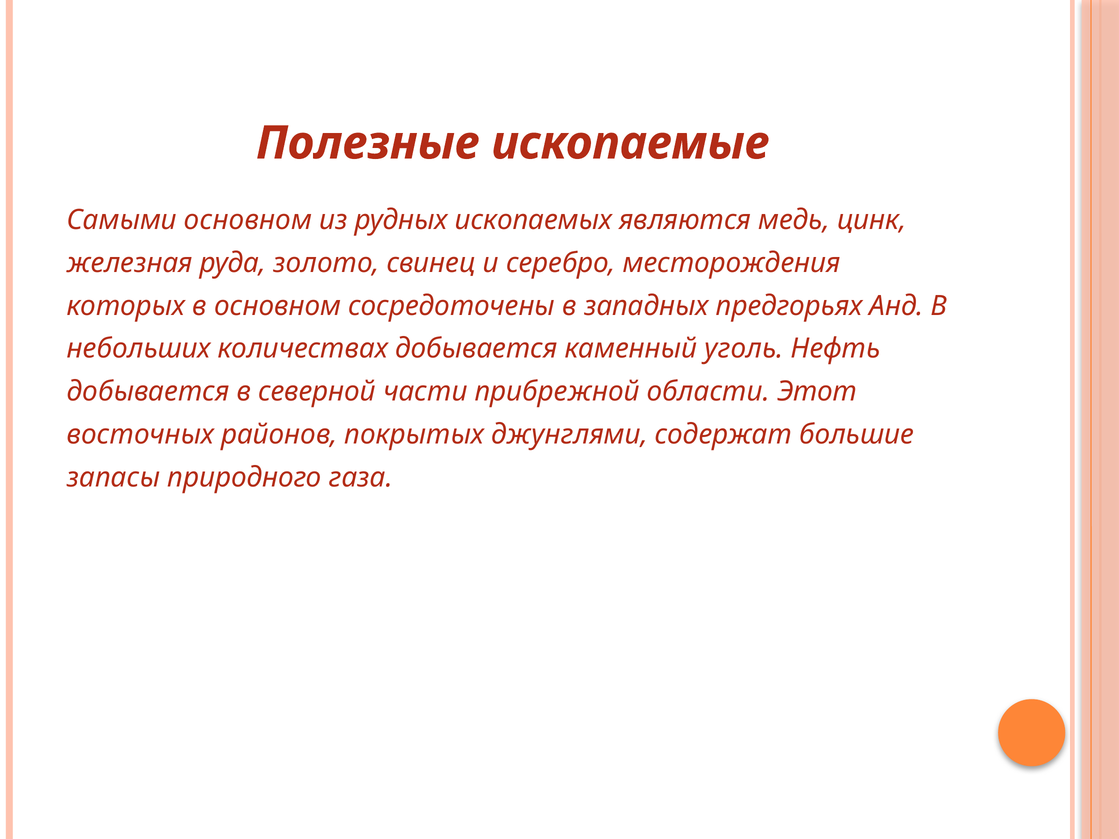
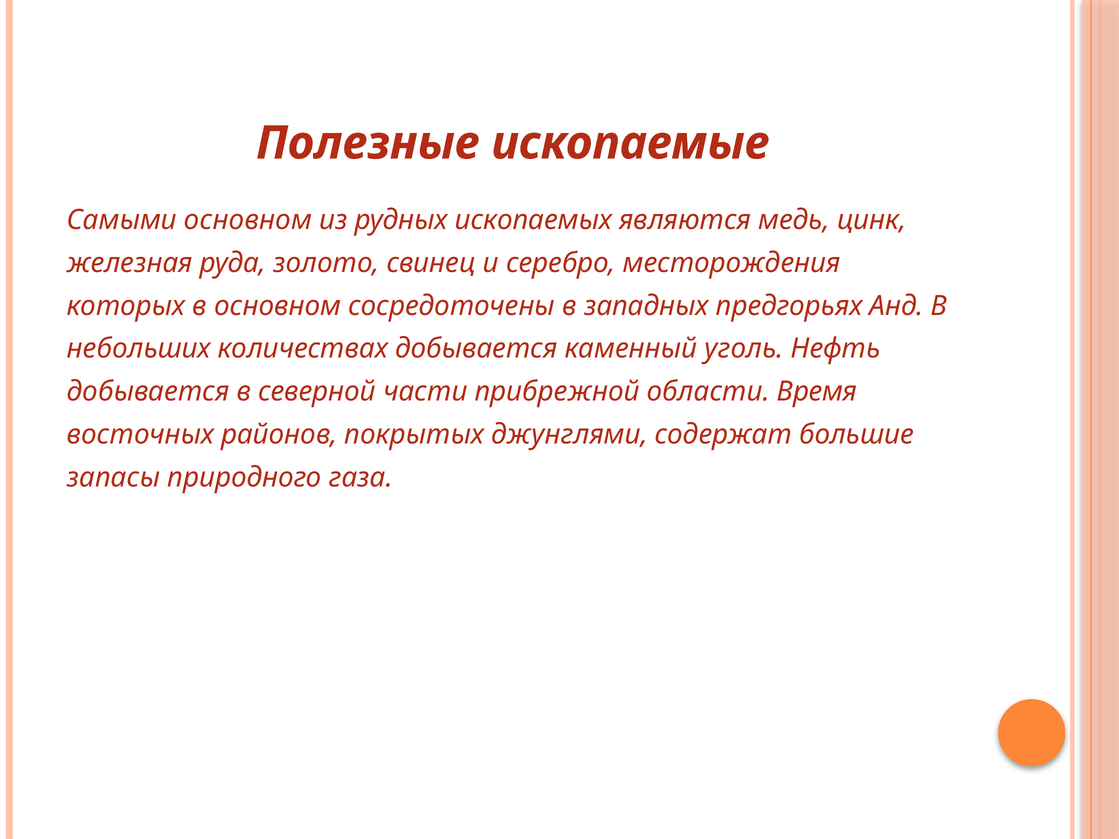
Этот: Этот -> Время (817, 392)
